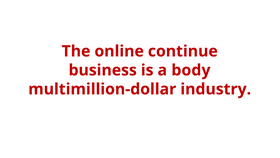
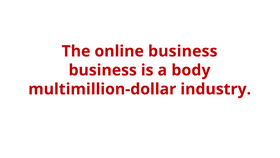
online continue: continue -> business (183, 51)
